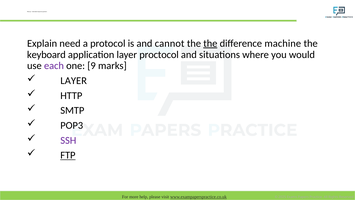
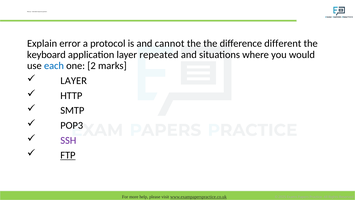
need: need -> error (70, 43)
the underline: present -> none (210, 43)
machine: machine -> different (283, 43)
proctocol: proctocol -> repeated (159, 55)
each colour: purple -> blue (54, 66)
9: 9 -> 2 (92, 66)
